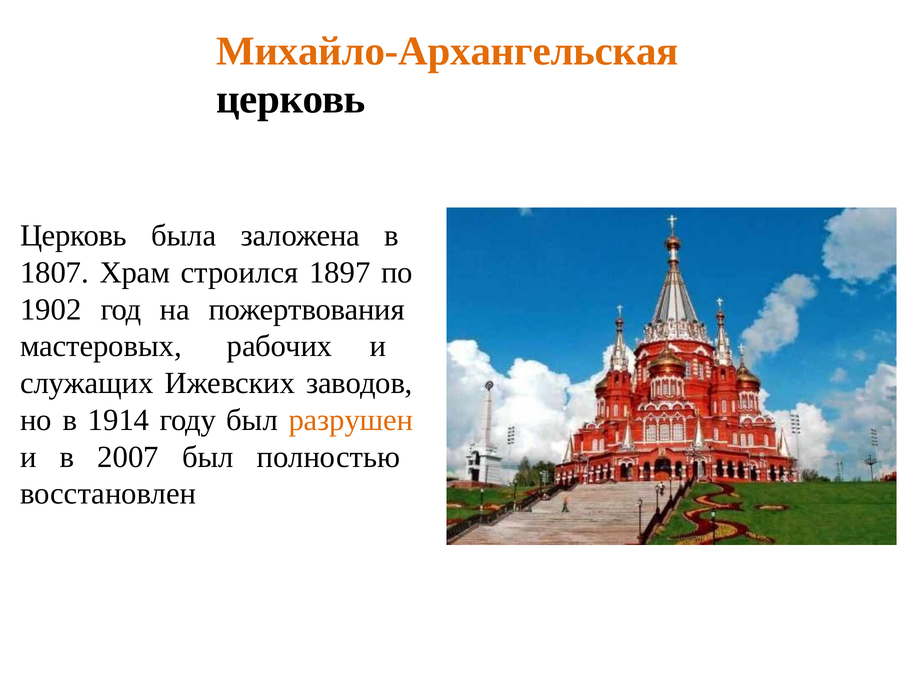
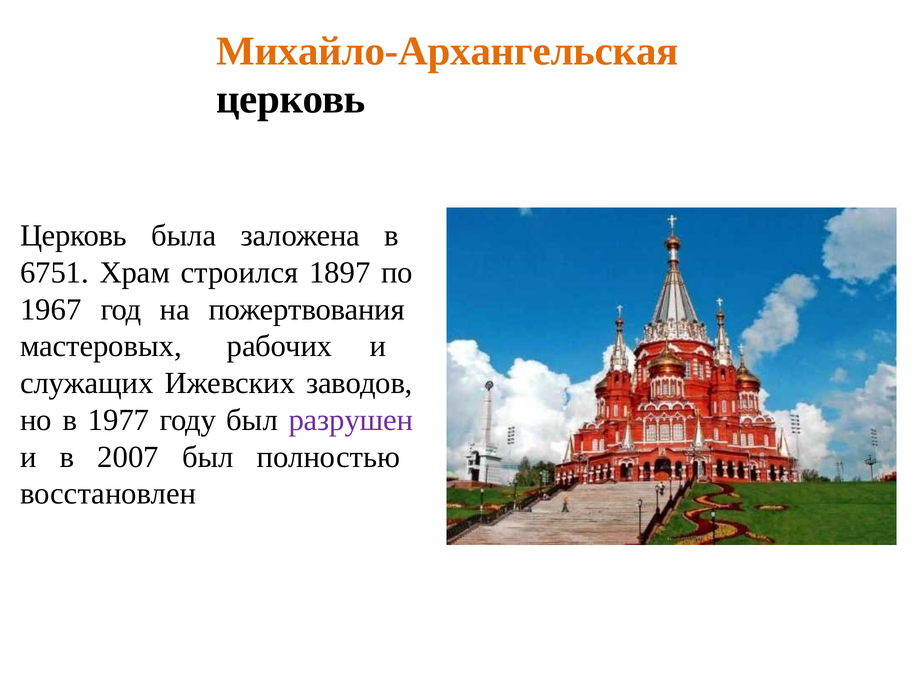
1807: 1807 -> 6751 (54, 273)
1902: 1902 -> 1967 (51, 310)
1914: 1914 -> 1977 (119, 420)
разрушен colour: orange -> purple (351, 420)
